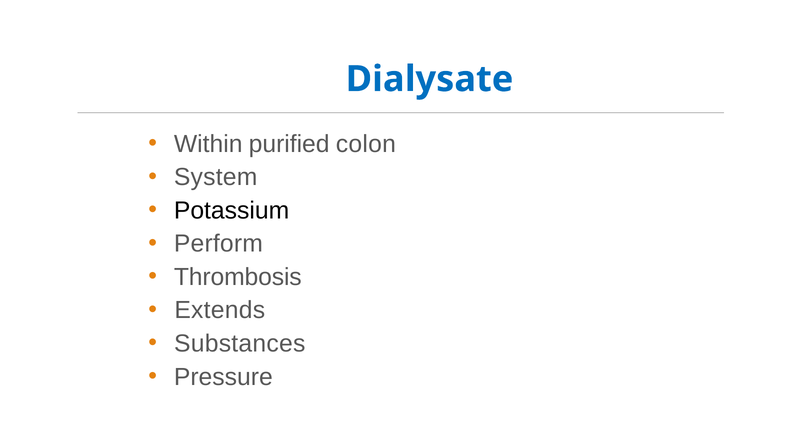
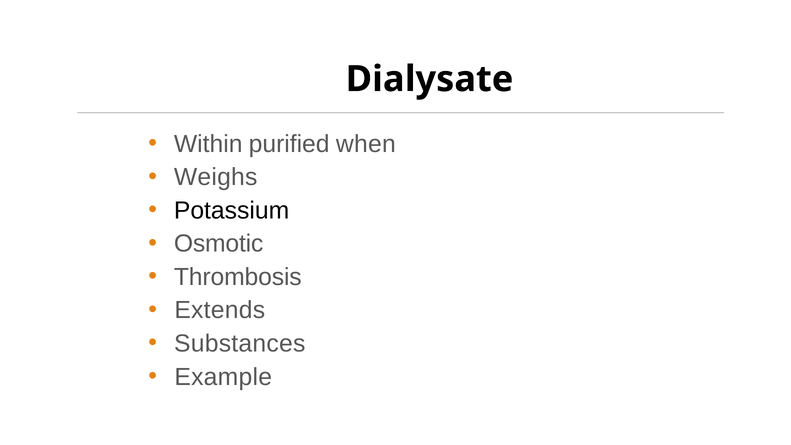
Dialysate colour: blue -> black (429, 79)
colon: colon -> when (366, 144)
System: System -> Weighs (216, 177)
Perform: Perform -> Osmotic (219, 244)
Pressure: Pressure -> Example (223, 377)
